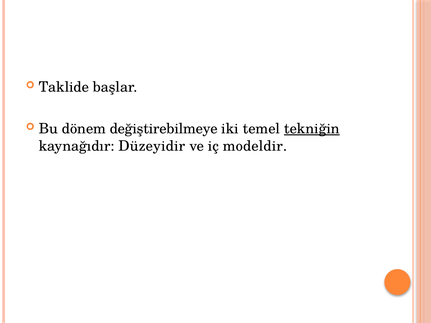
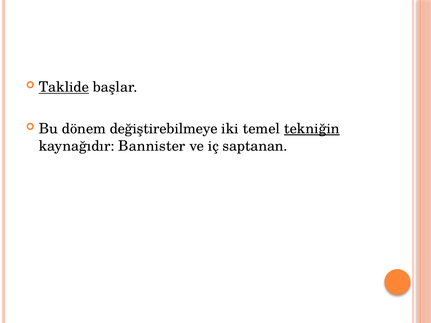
Taklide underline: none -> present (64, 87)
Düzeyidir: Düzeyidir -> Bannister (152, 146)
modeldir: modeldir -> saptanan (255, 146)
